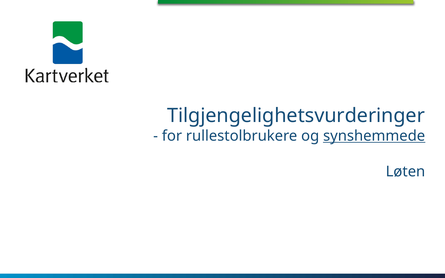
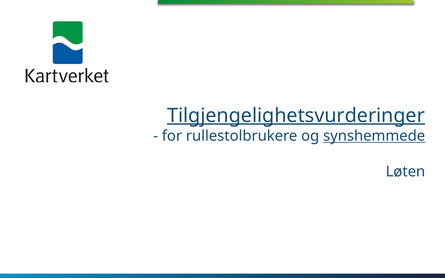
Tilgjengelighetsvurderinger underline: none -> present (296, 116)
